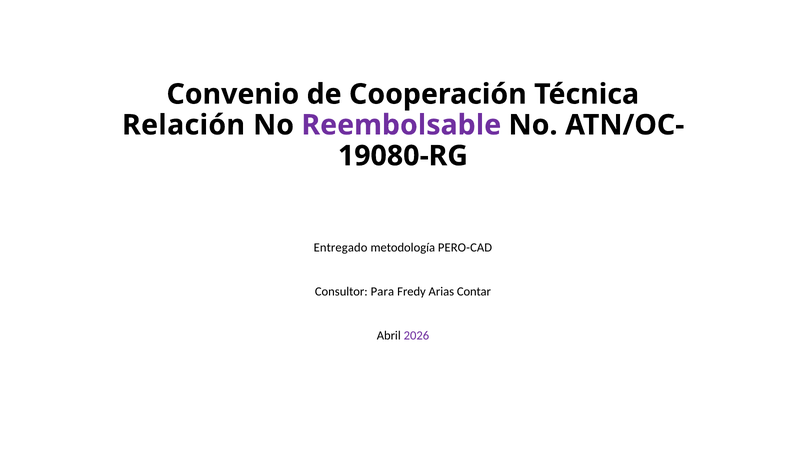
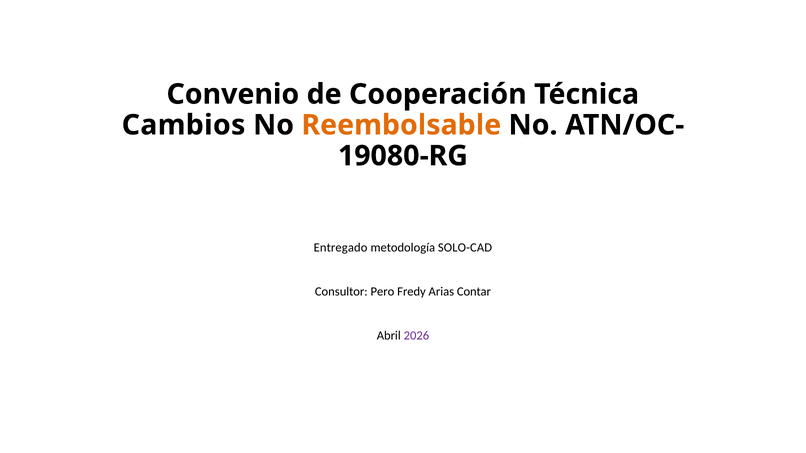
Relación: Relación -> Cambios (184, 125)
Reembolsable colour: purple -> orange (401, 125)
PERO-CAD: PERO-CAD -> SOLO-CAD (465, 248)
Para: Para -> Pero (382, 292)
